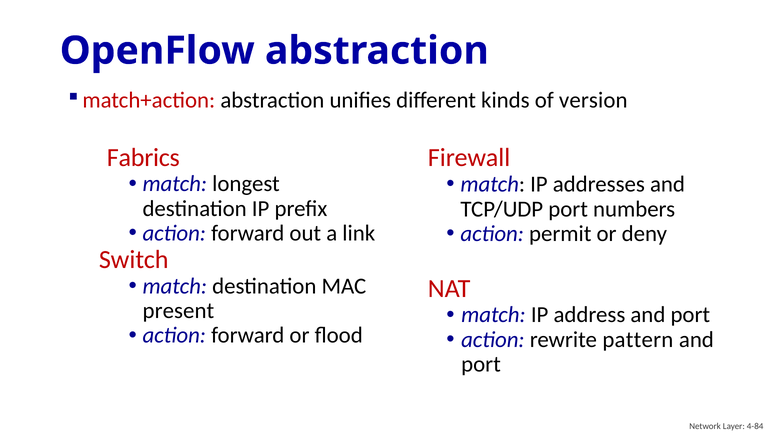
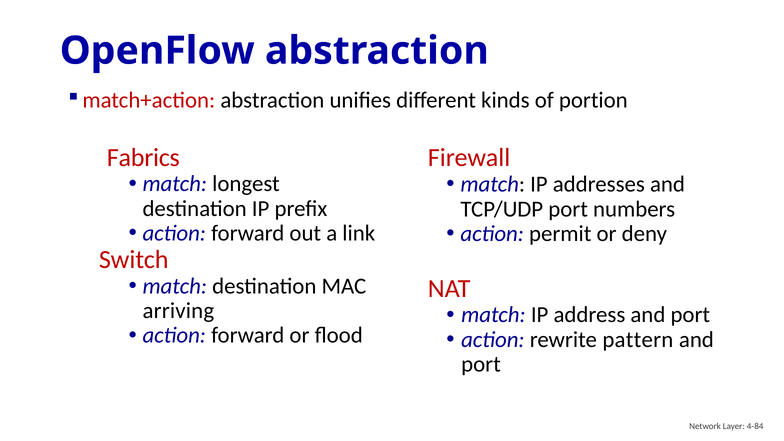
version: version -> portion (593, 100)
present: present -> arriving (178, 311)
